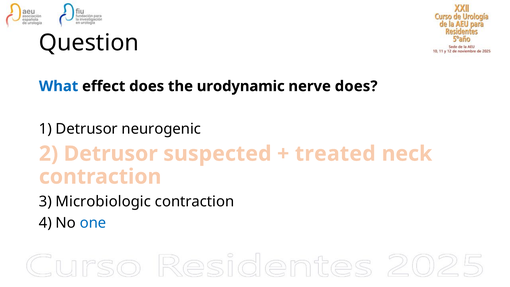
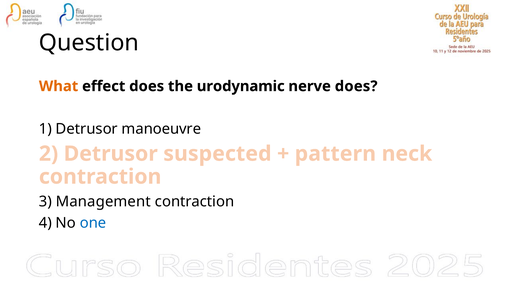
What colour: blue -> orange (59, 86)
neurogenic: neurogenic -> manoeuvre (161, 129)
treated: treated -> pattern (335, 154)
Microbiologic: Microbiologic -> Management (103, 201)
